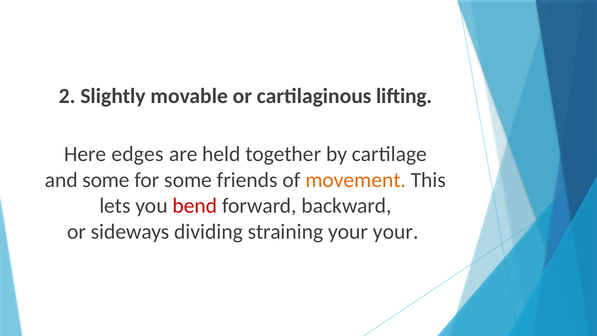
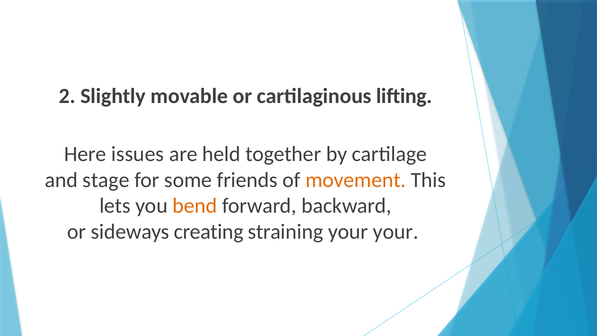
edges: edges -> issues (138, 154)
and some: some -> stage (106, 180)
bend colour: red -> orange (195, 206)
dividing: dividing -> creating (209, 231)
